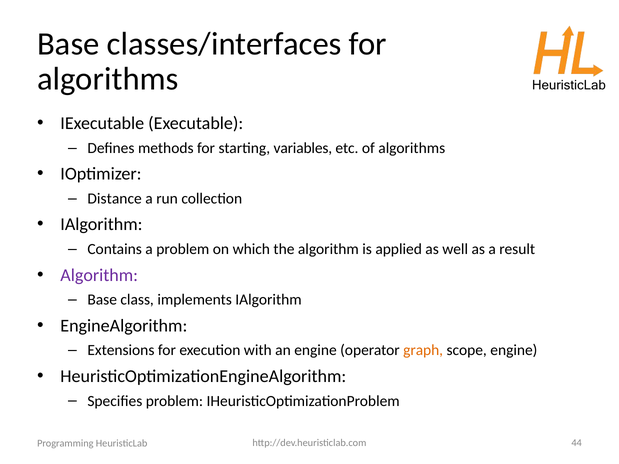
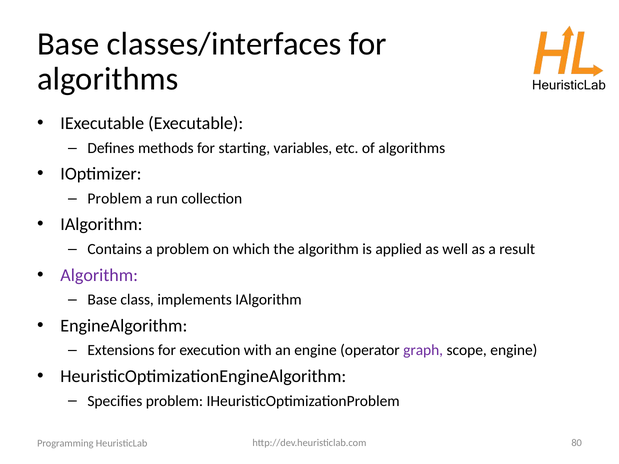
Distance: Distance -> Problem (115, 199)
graph colour: orange -> purple (423, 351)
44: 44 -> 80 (577, 443)
